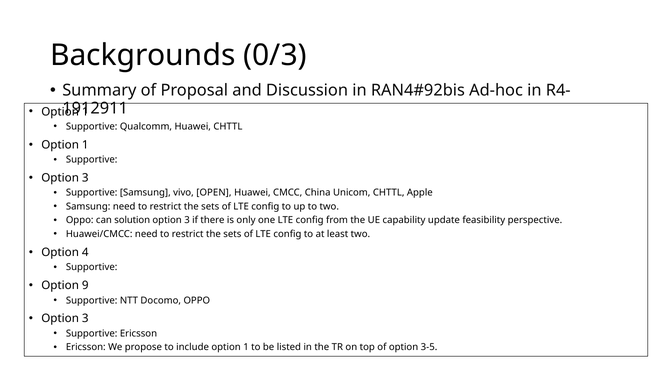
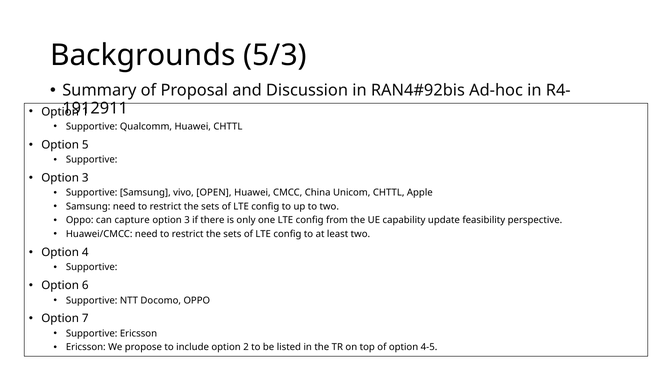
0/3: 0/3 -> 5/3 (275, 55)
1: 1 -> 5 (85, 145)
solution: solution -> capture (132, 220)
9: 9 -> 6 (85, 285)
3: 3 -> 7 (85, 319)
include option 1: 1 -> 2 (246, 347)
3-5: 3-5 -> 4-5 (429, 347)
